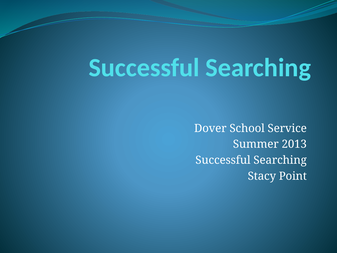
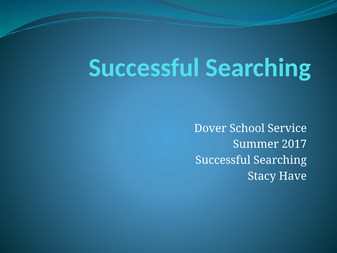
2013: 2013 -> 2017 (294, 144)
Point: Point -> Have (293, 176)
